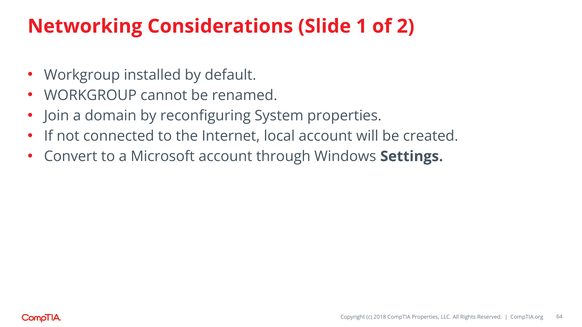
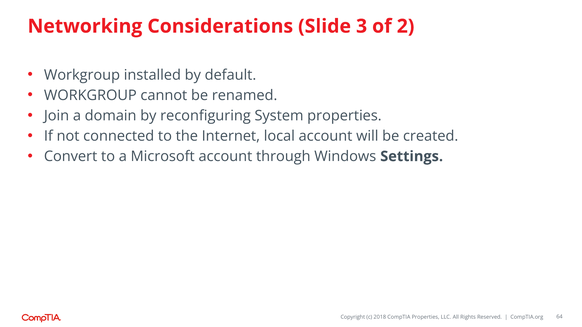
1: 1 -> 3 (362, 26)
